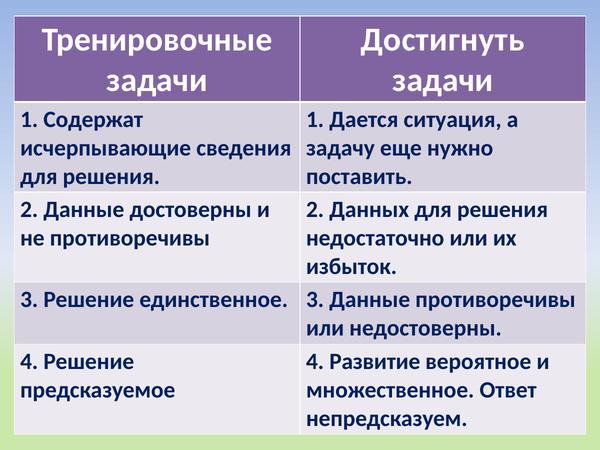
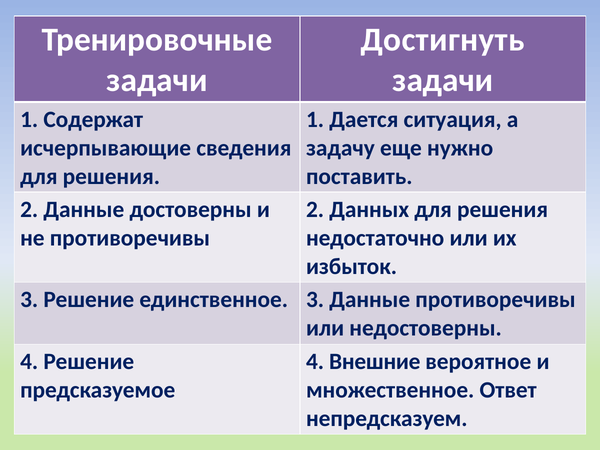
Развитие: Развитие -> Внешние (375, 362)
